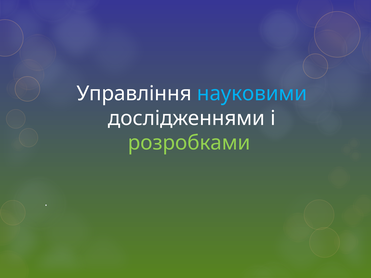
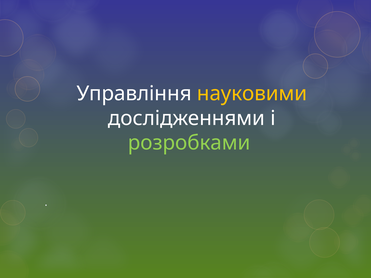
науковими colour: light blue -> yellow (252, 94)
